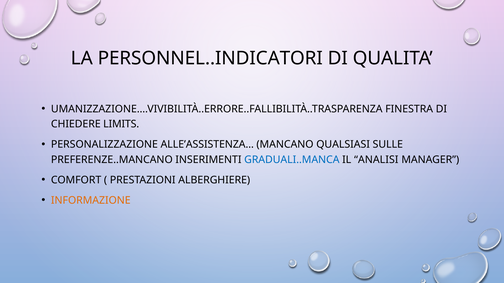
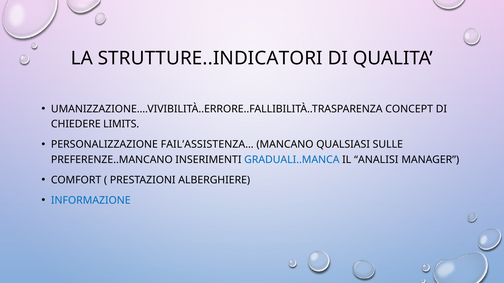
PERSONNEL..INDICATORI: PERSONNEL..INDICATORI -> STRUTTURE..INDICATORI (210, 58)
FINESTRA: FINESTRA -> CONCEPT (409, 109)
ALLE’ASSISTENZA…: ALLE’ASSISTENZA… -> FAIL’ASSISTENZA… (207, 145)
INFORMAZIONE colour: orange -> blue (91, 201)
